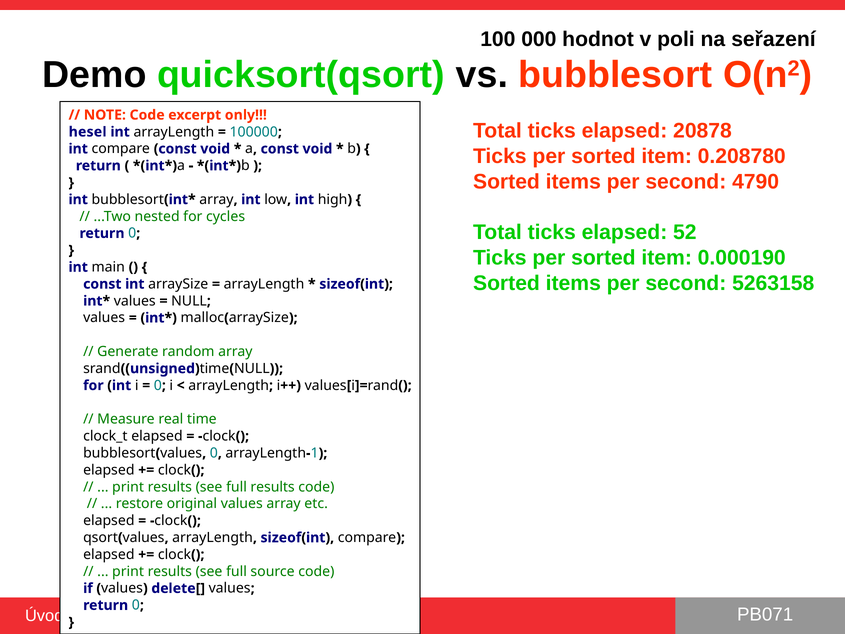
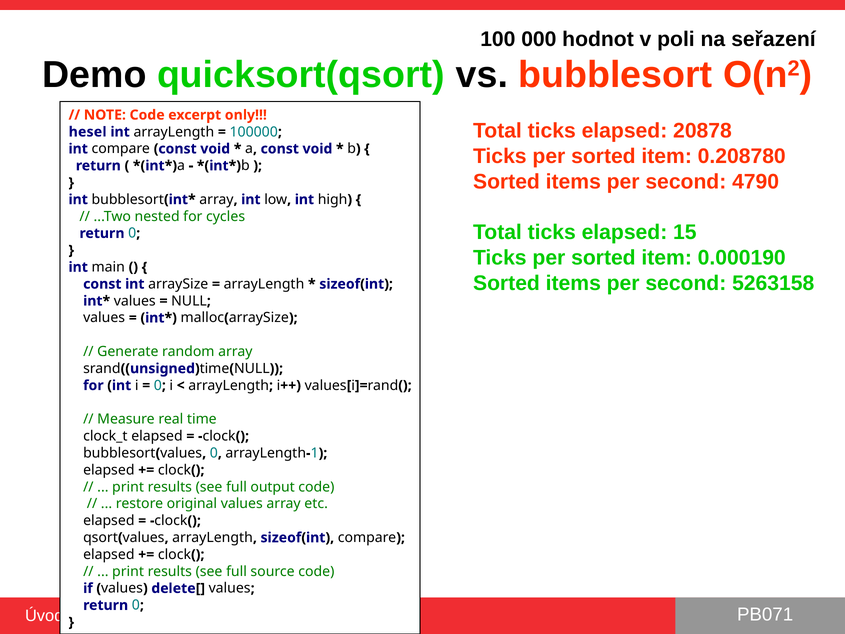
52: 52 -> 15 (685, 232)
full results: results -> output (273, 487)
